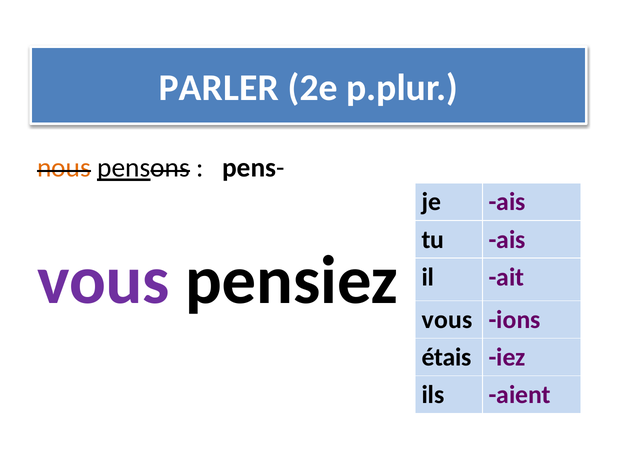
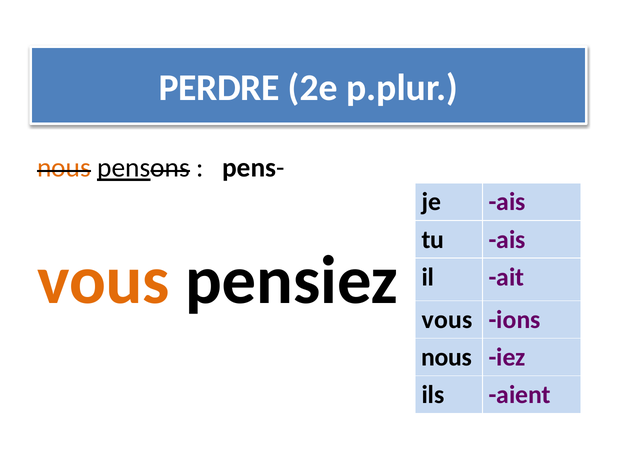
PARLER: PARLER -> PERDRE (219, 88)
vous colour: purple -> orange (103, 280)
étais: étais -> nous (447, 357)
